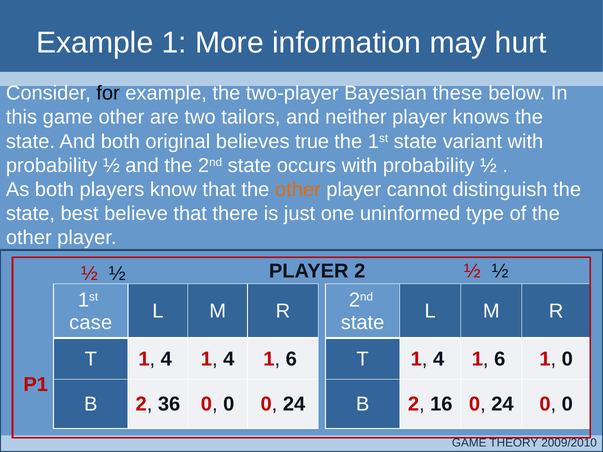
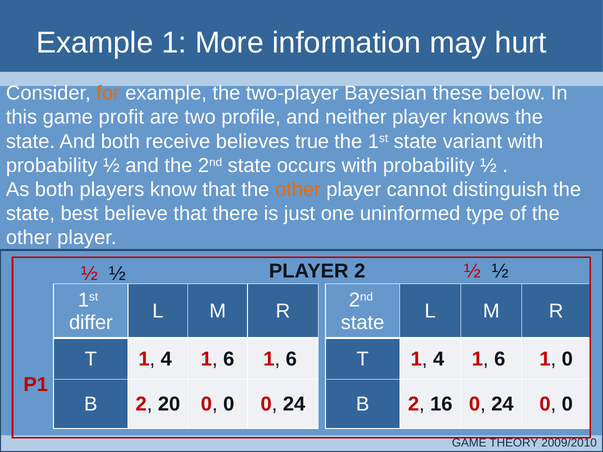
for colour: black -> orange (108, 93)
game other: other -> profit (121, 117)
tailors: tailors -> profile (251, 117)
original: original -> receive (178, 142)
case: case -> differ (91, 323)
4: 4 -> 6 (229, 359)
36: 36 -> 20 (169, 404)
